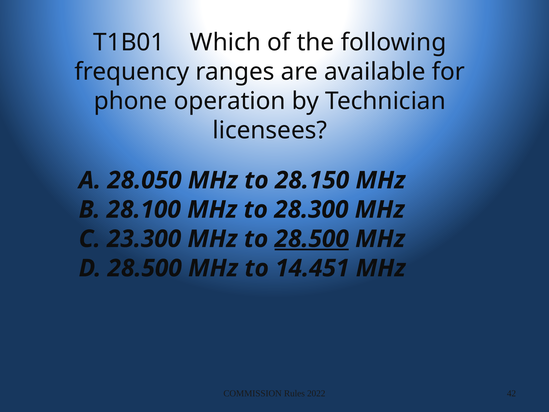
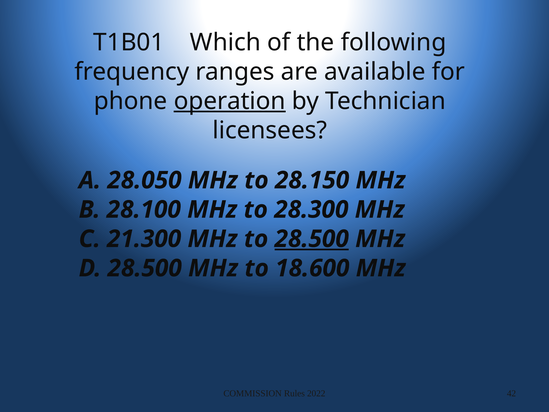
operation underline: none -> present (230, 101)
23.300: 23.300 -> 21.300 (144, 239)
14.451: 14.451 -> 18.600 (312, 268)
